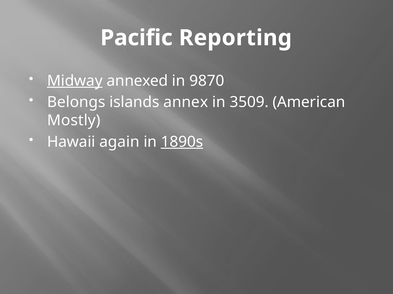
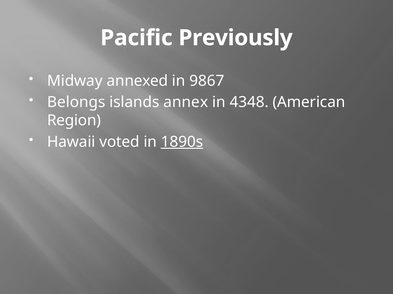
Reporting: Reporting -> Previously (236, 38)
Midway underline: present -> none (75, 81)
9870: 9870 -> 9867 (207, 81)
3509: 3509 -> 4348 (249, 102)
Mostly: Mostly -> Region (74, 121)
again: again -> voted (119, 142)
